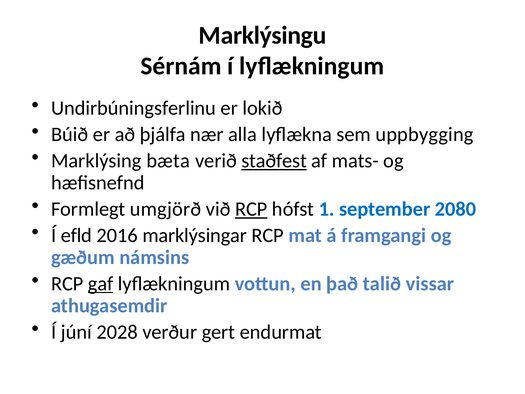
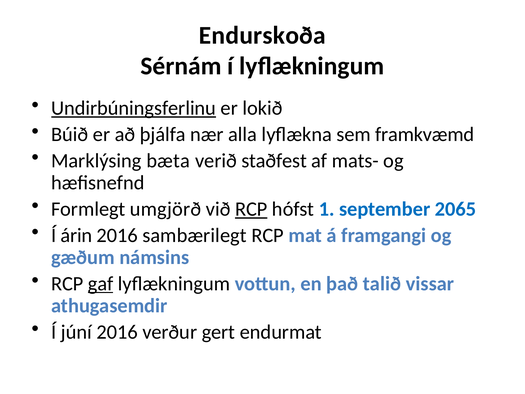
Marklýsingu: Marklýsingu -> Endurskoða (262, 35)
Undirbúningsferlinu underline: none -> present (134, 108)
uppbygging: uppbygging -> framkvæmd (425, 134)
staðfest underline: present -> none (274, 161)
2080: 2080 -> 2065 (456, 209)
efld: efld -> árin (76, 235)
marklýsingar: marklýsingar -> sambærilegt (195, 235)
júní 2028: 2028 -> 2016 (117, 332)
